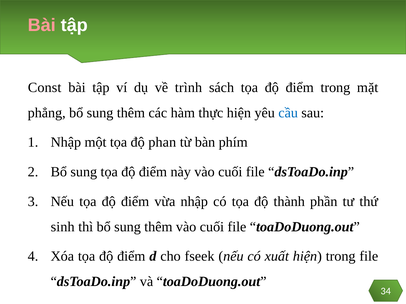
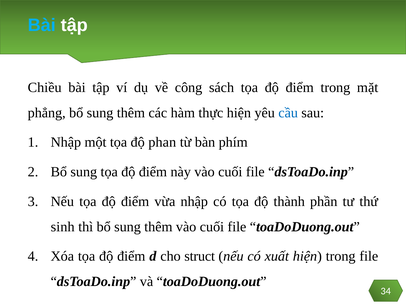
Bài colour: pink -> light blue (42, 25)
Const: Const -> Chiều (45, 88)
trình: trình -> công (189, 88)
fseek: fseek -> struct (200, 257)
